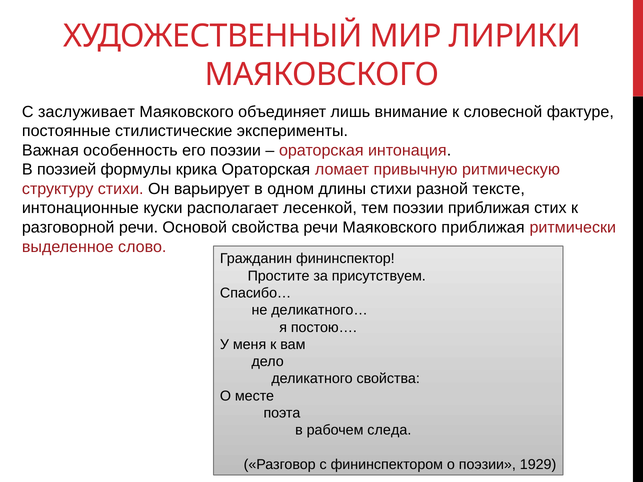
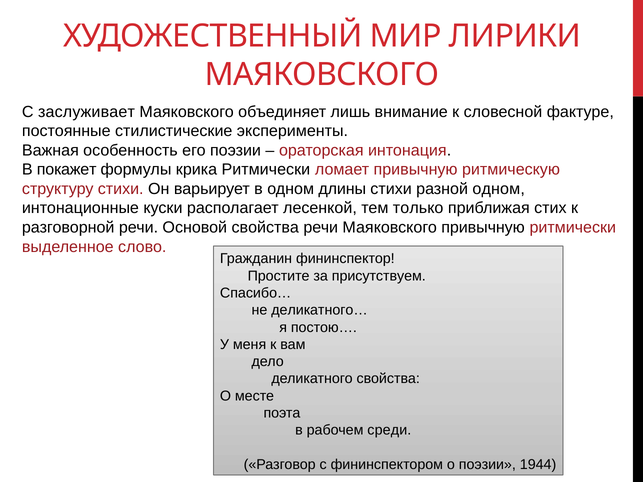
поэзией: поэзией -> покажет (67, 170)
крика Ораторская: Ораторская -> Ритмически (266, 170)
разной тексте: тексте -> одном (499, 189)
тем поэзии: поэзии -> только (418, 208)
Маяковского приближая: приближая -> привычную (483, 228)
следа: следа -> среди (389, 430)
1929: 1929 -> 1944 (538, 465)
